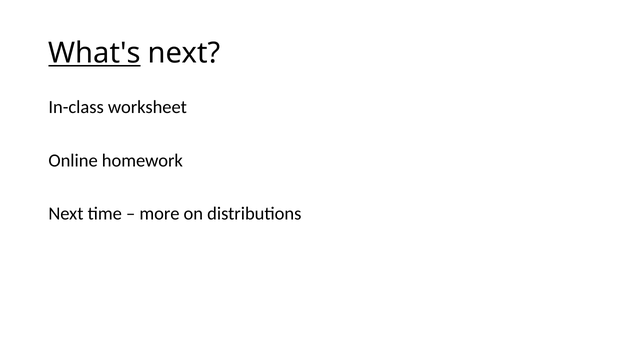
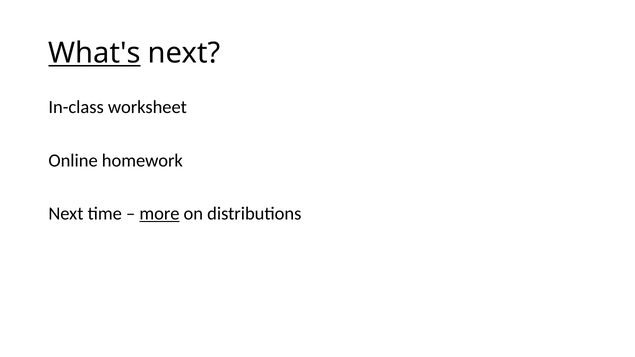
more underline: none -> present (159, 214)
